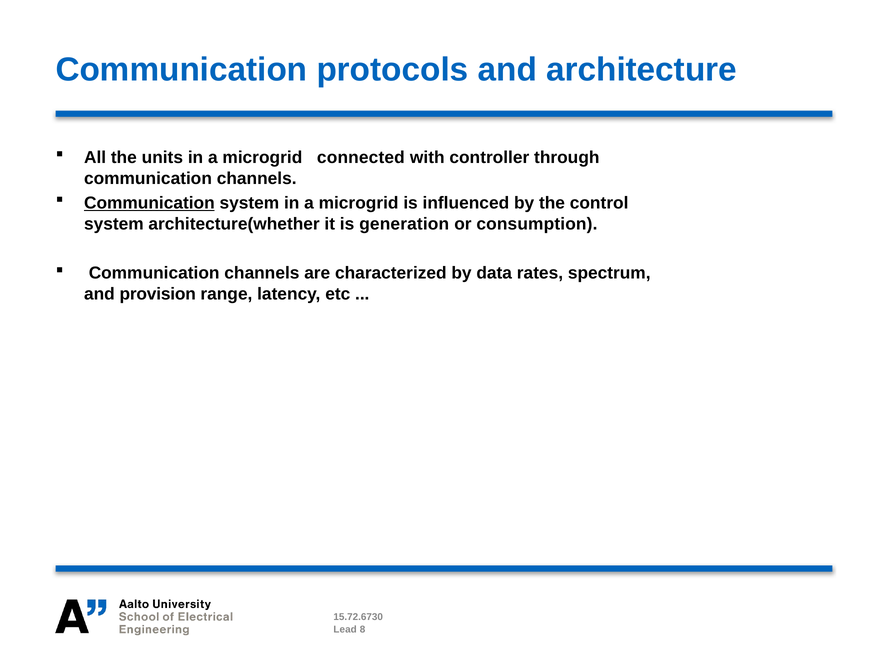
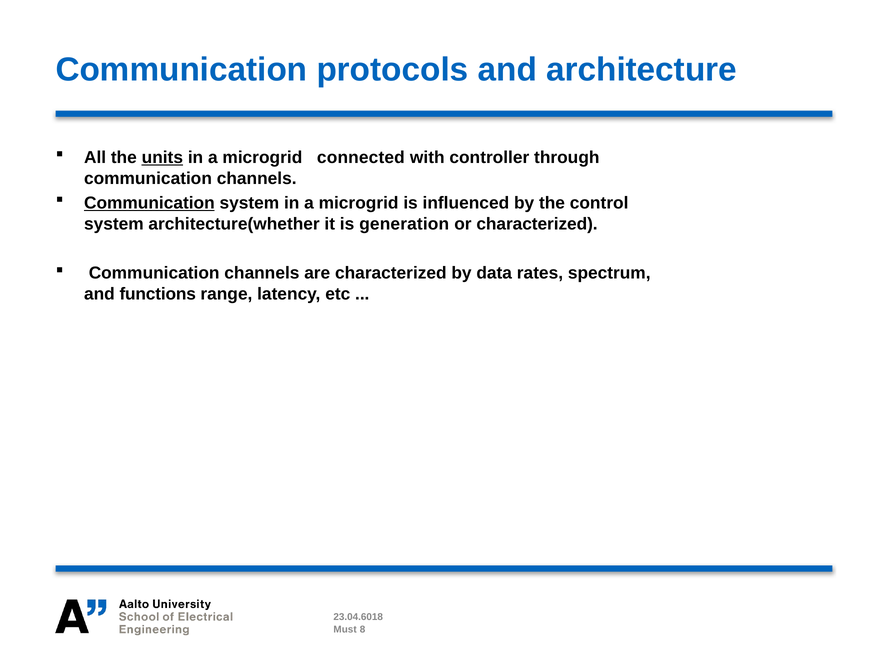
units underline: none -> present (162, 157)
or consumption: consumption -> characterized (537, 224)
provision: provision -> functions (158, 294)
15.72.6730: 15.72.6730 -> 23.04.6018 (358, 617)
Lead: Lead -> Must (345, 629)
